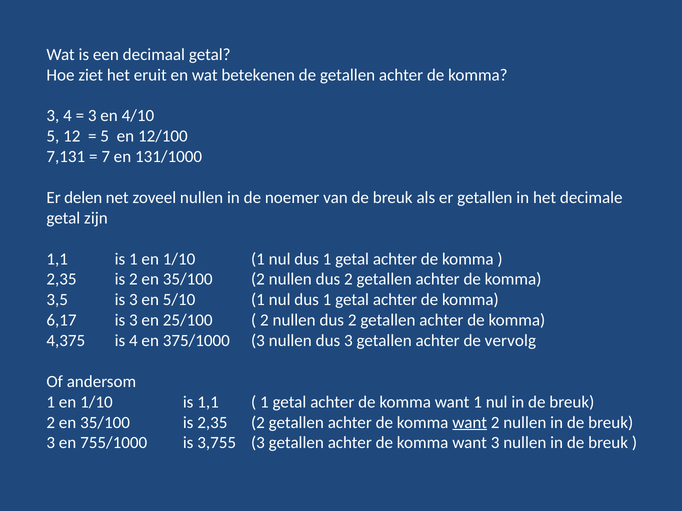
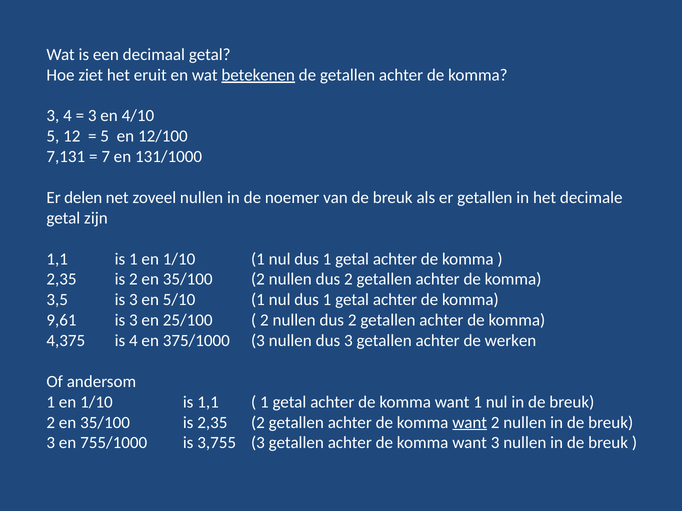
betekenen underline: none -> present (258, 75)
6,17: 6,17 -> 9,61 (62, 321)
vervolg: vervolg -> werken (511, 341)
